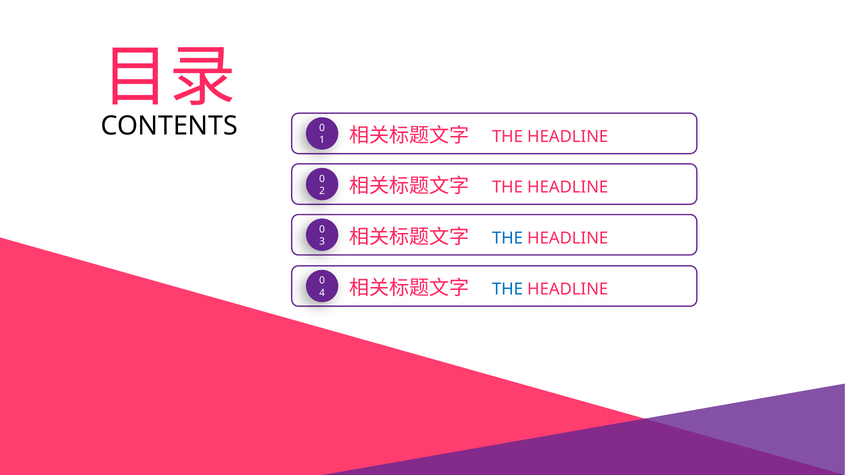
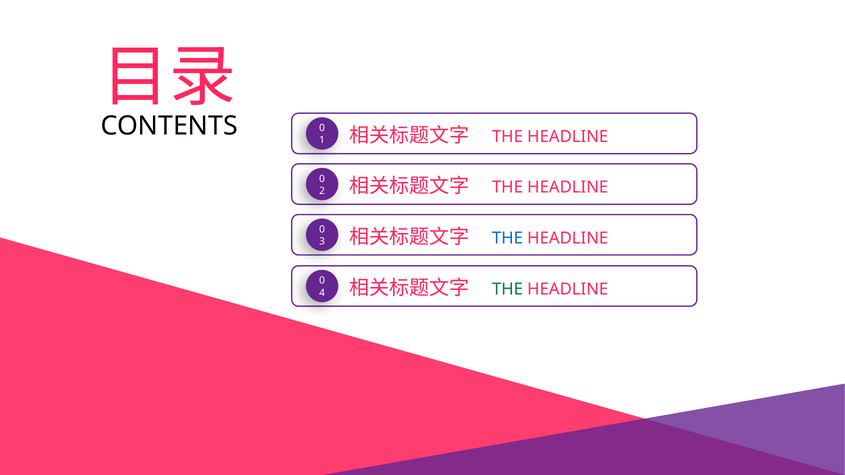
THE colour: blue -> green (507, 290)
